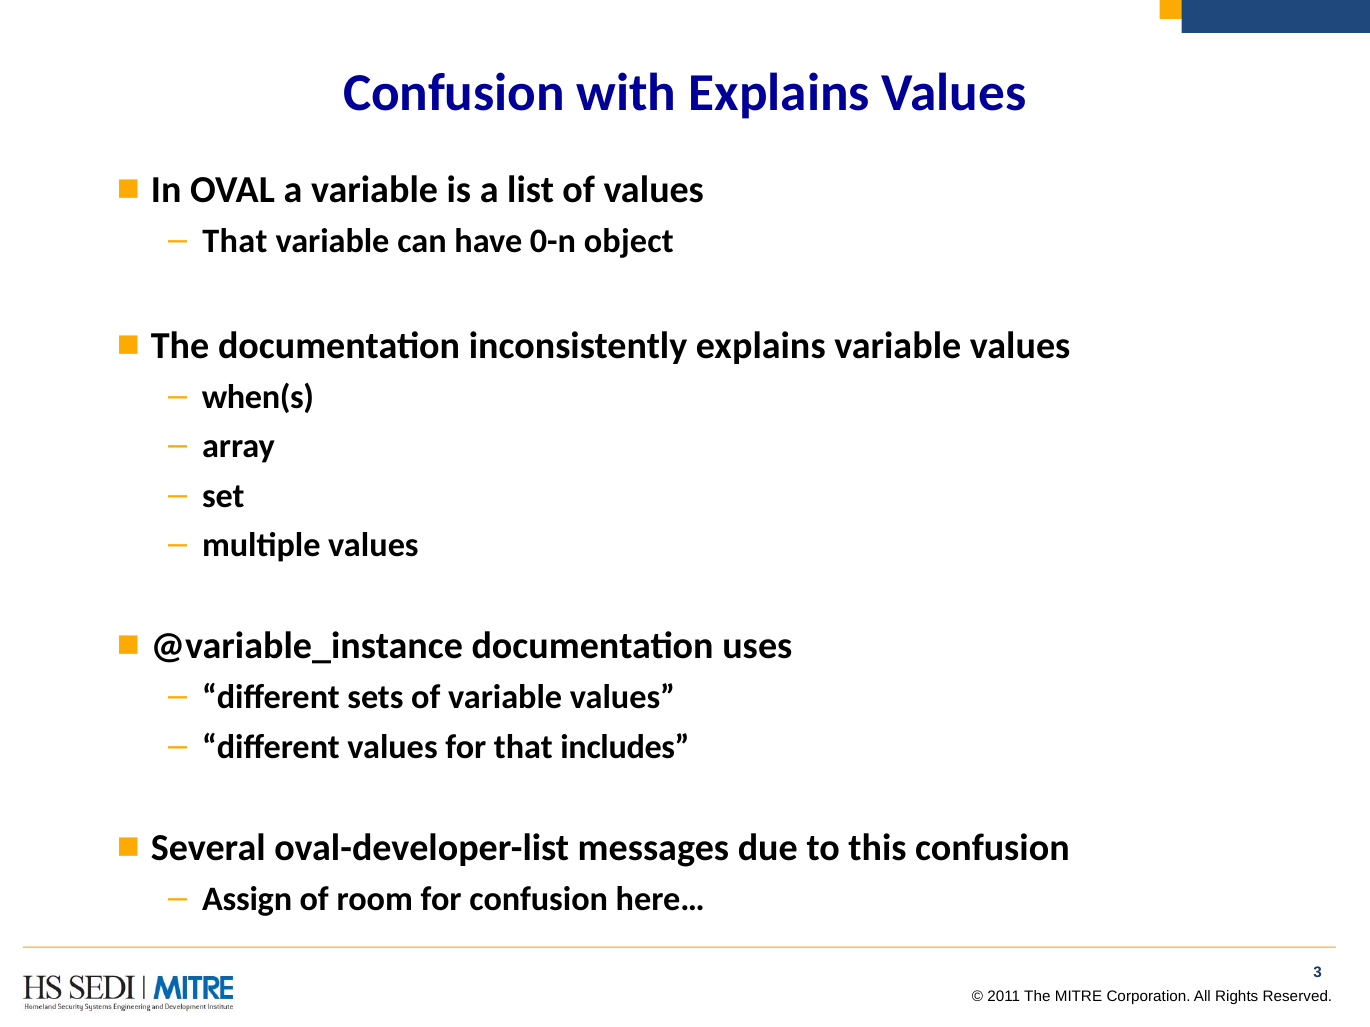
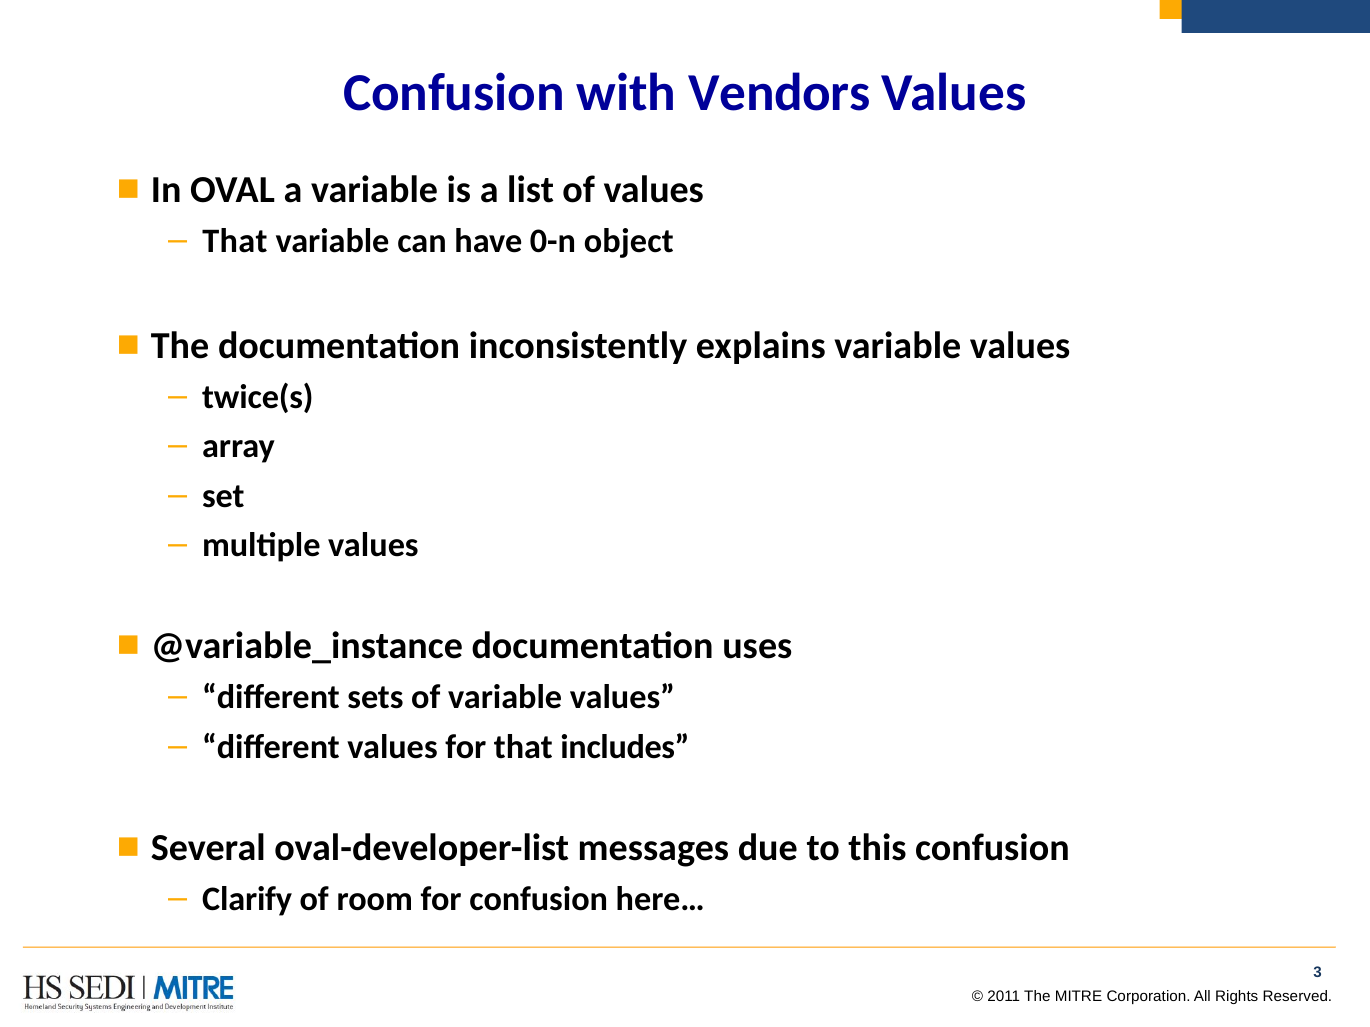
with Explains: Explains -> Vendors (779, 93)
when(s: when(s -> twice(s (258, 397)
Assign: Assign -> Clarify (247, 900)
